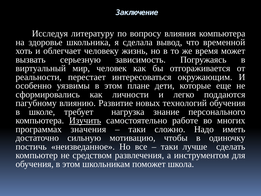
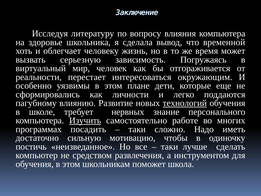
технологий underline: none -> present (185, 103)
нагрузка: нагрузка -> нервных (128, 112)
значения: значения -> посадить (88, 129)
